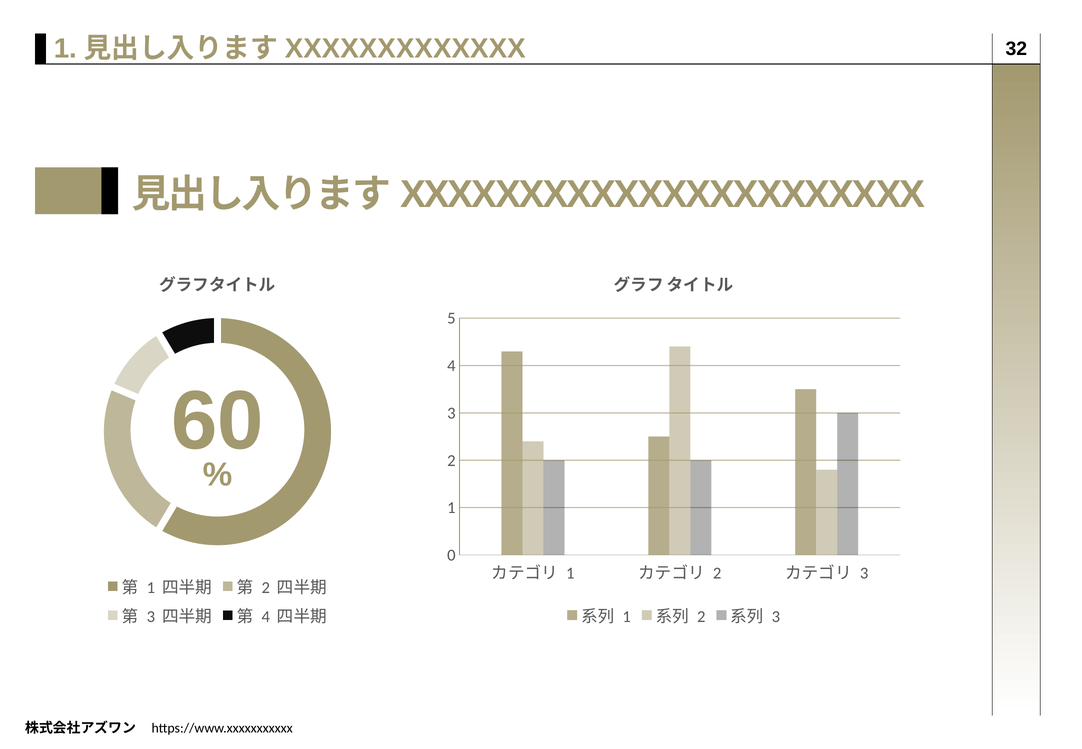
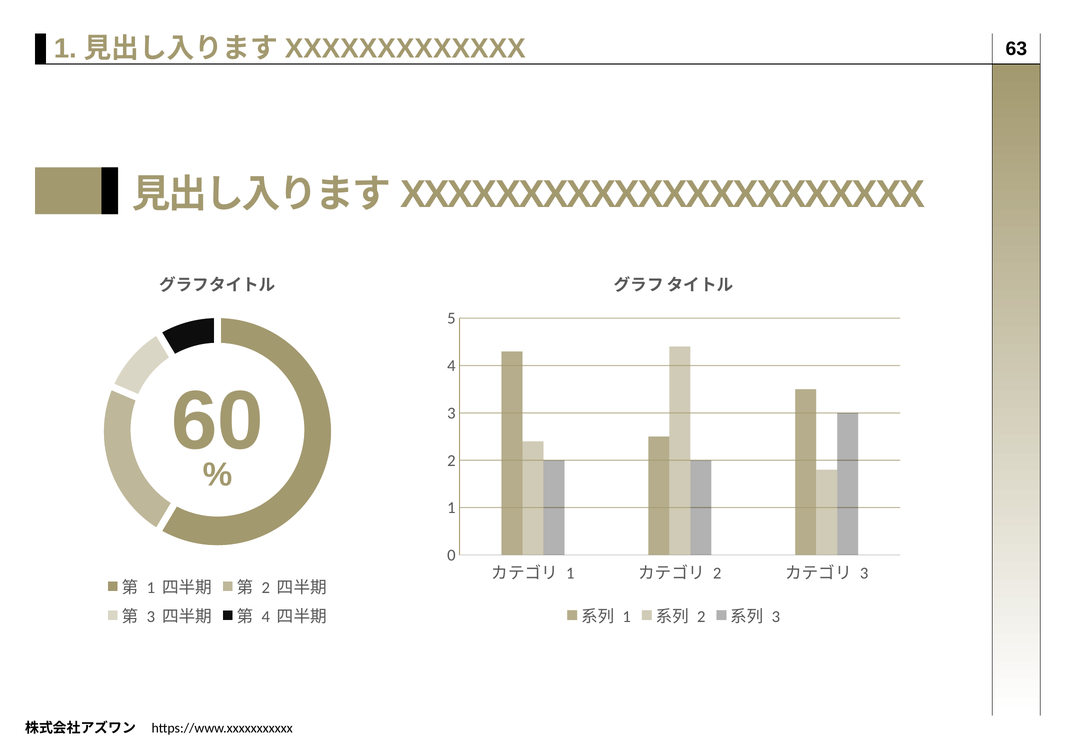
32: 32 -> 63 (1016, 49)
